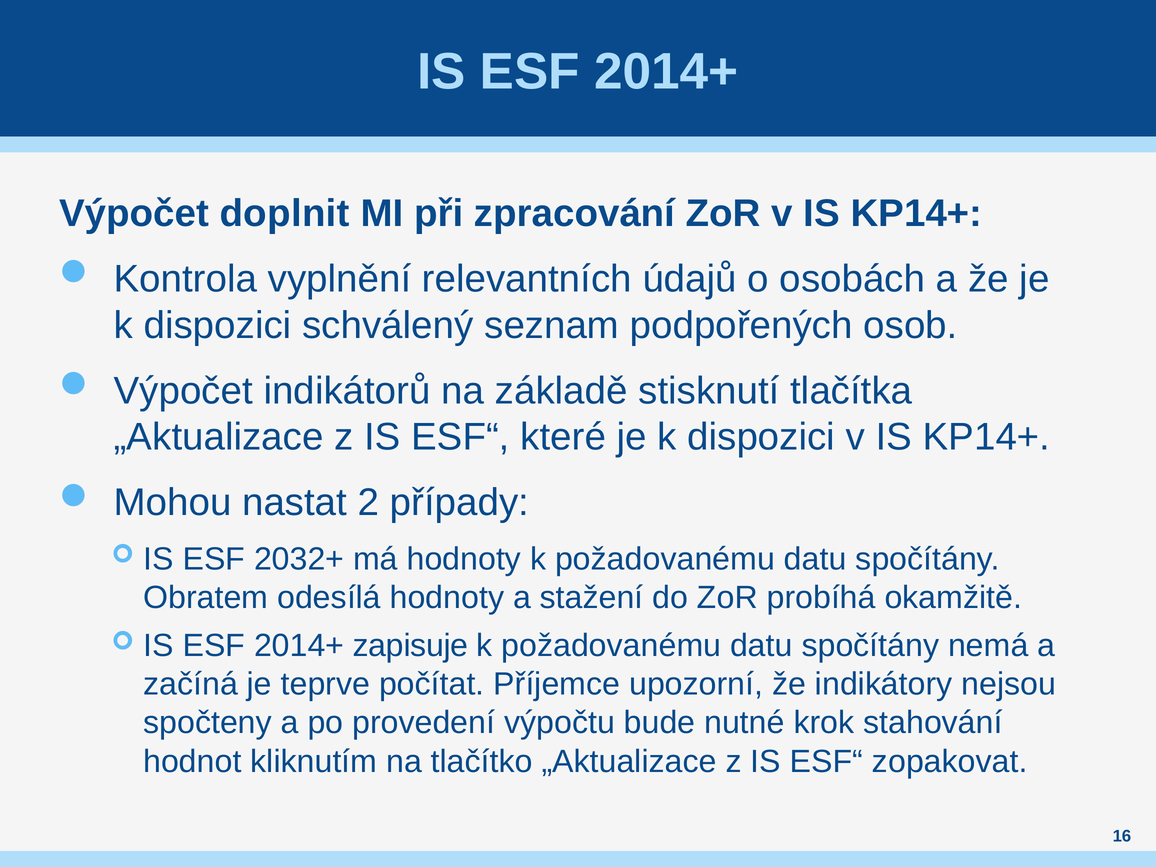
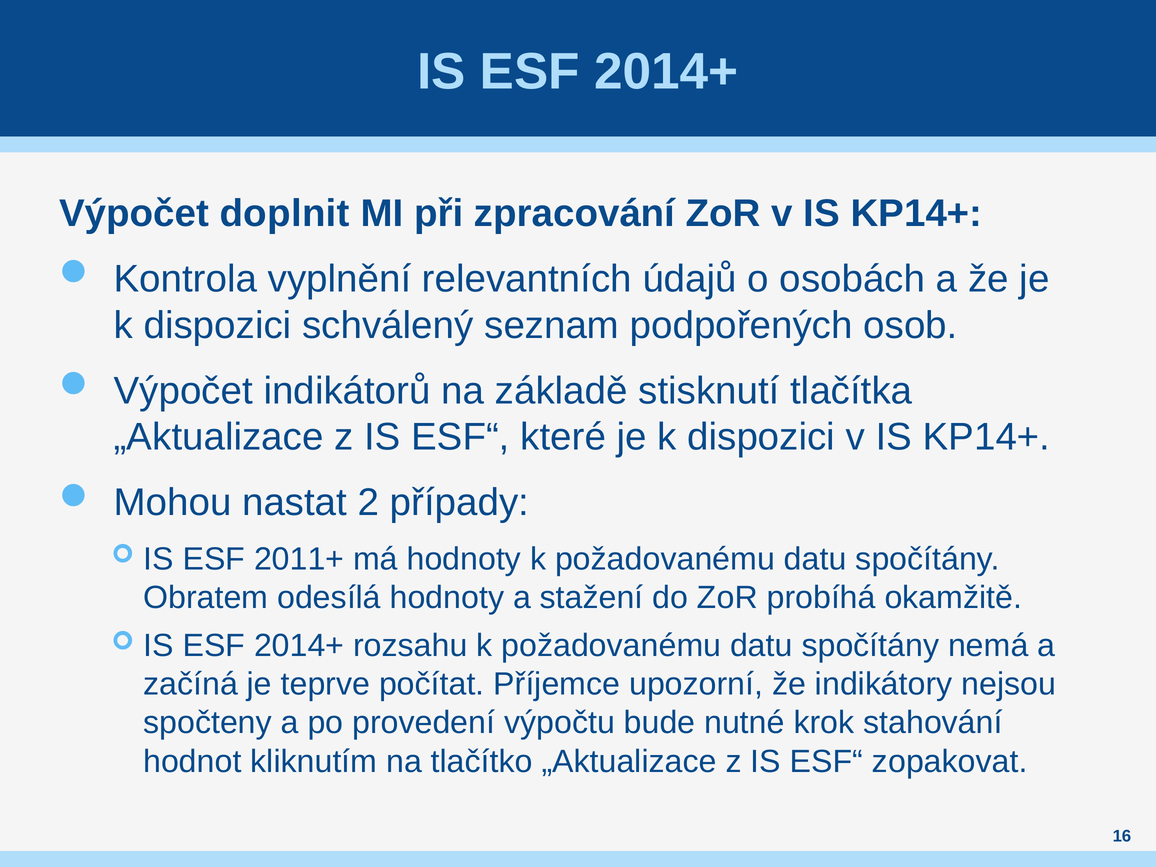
2032+: 2032+ -> 2011+ (299, 559)
zapisuje: zapisuje -> rozsahu (410, 646)
